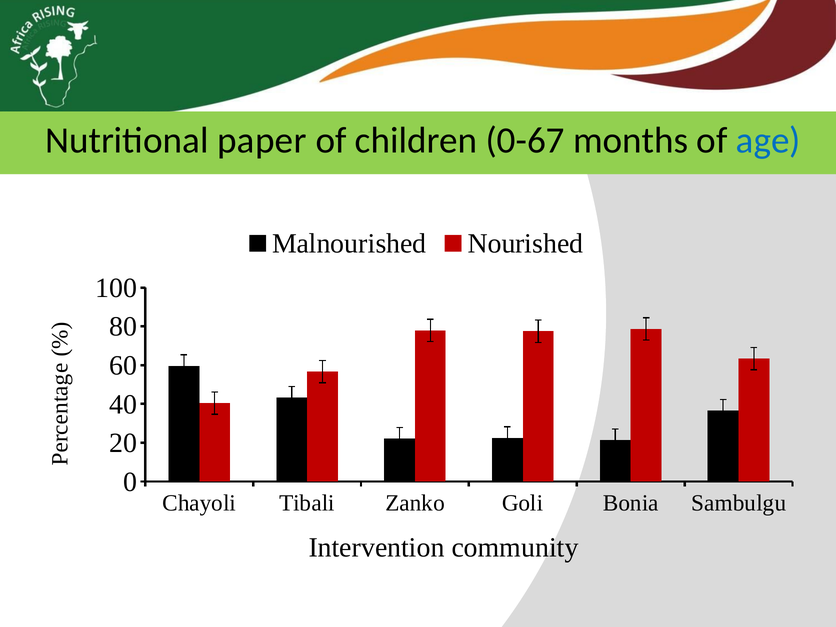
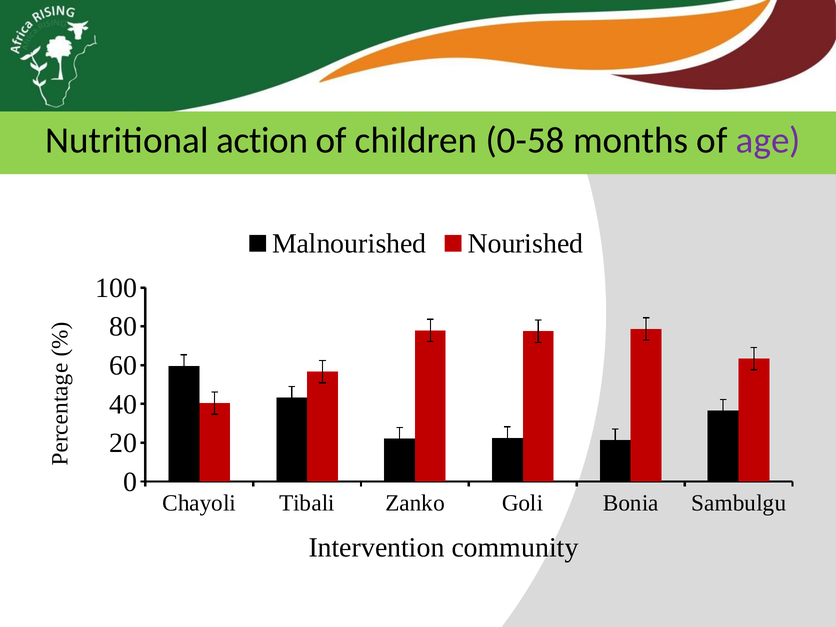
paper: paper -> action (262, 140)
0-67: 0-67 -> 0-58 (525, 140)
age colour: blue -> purple (768, 140)
